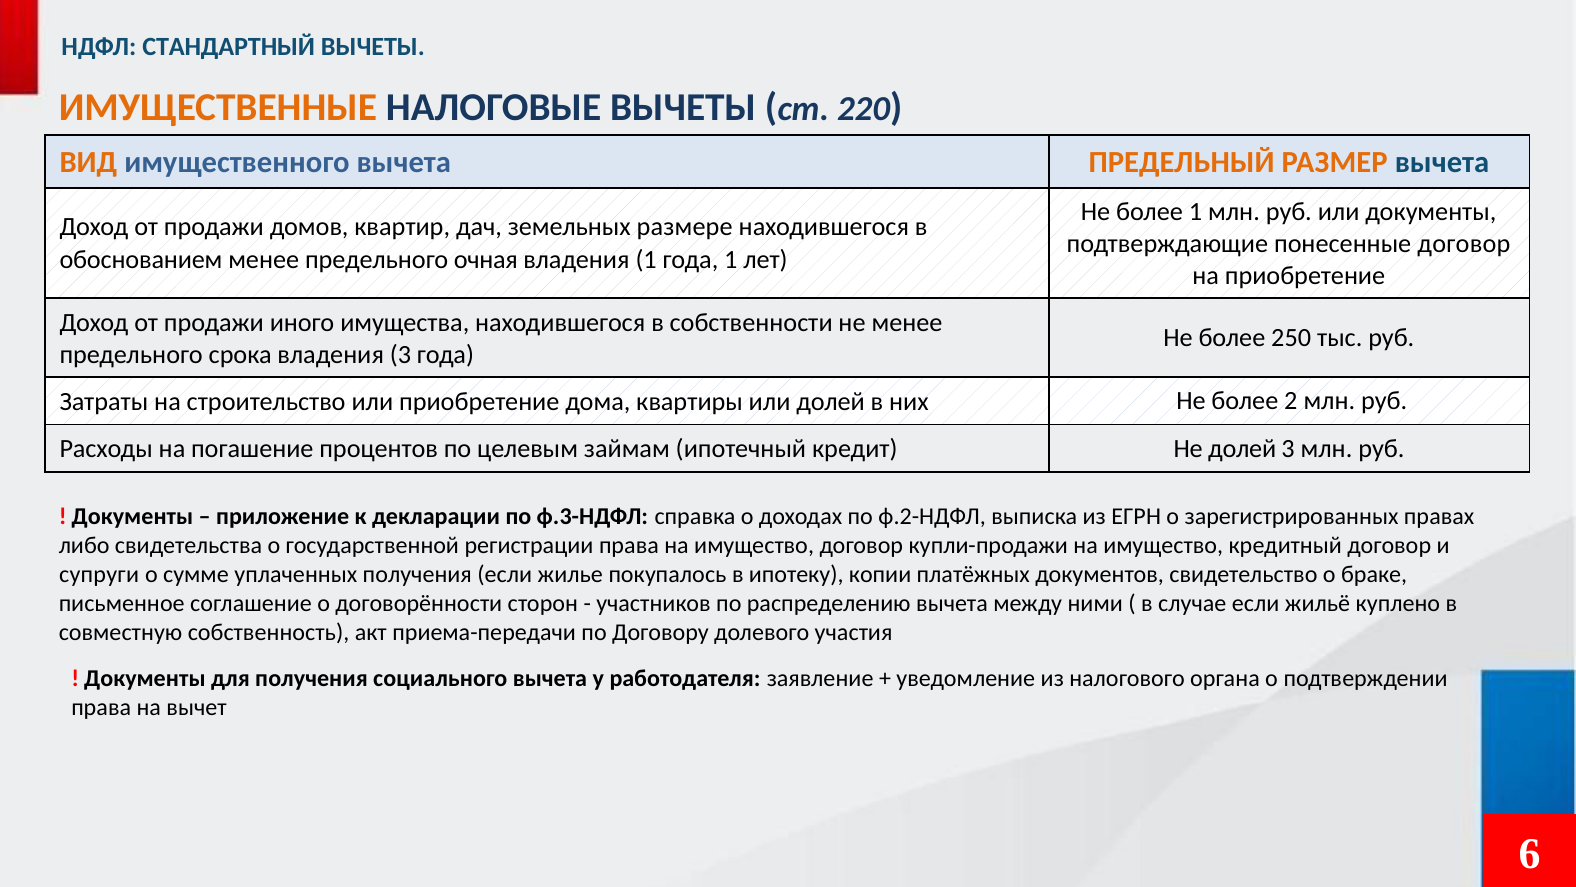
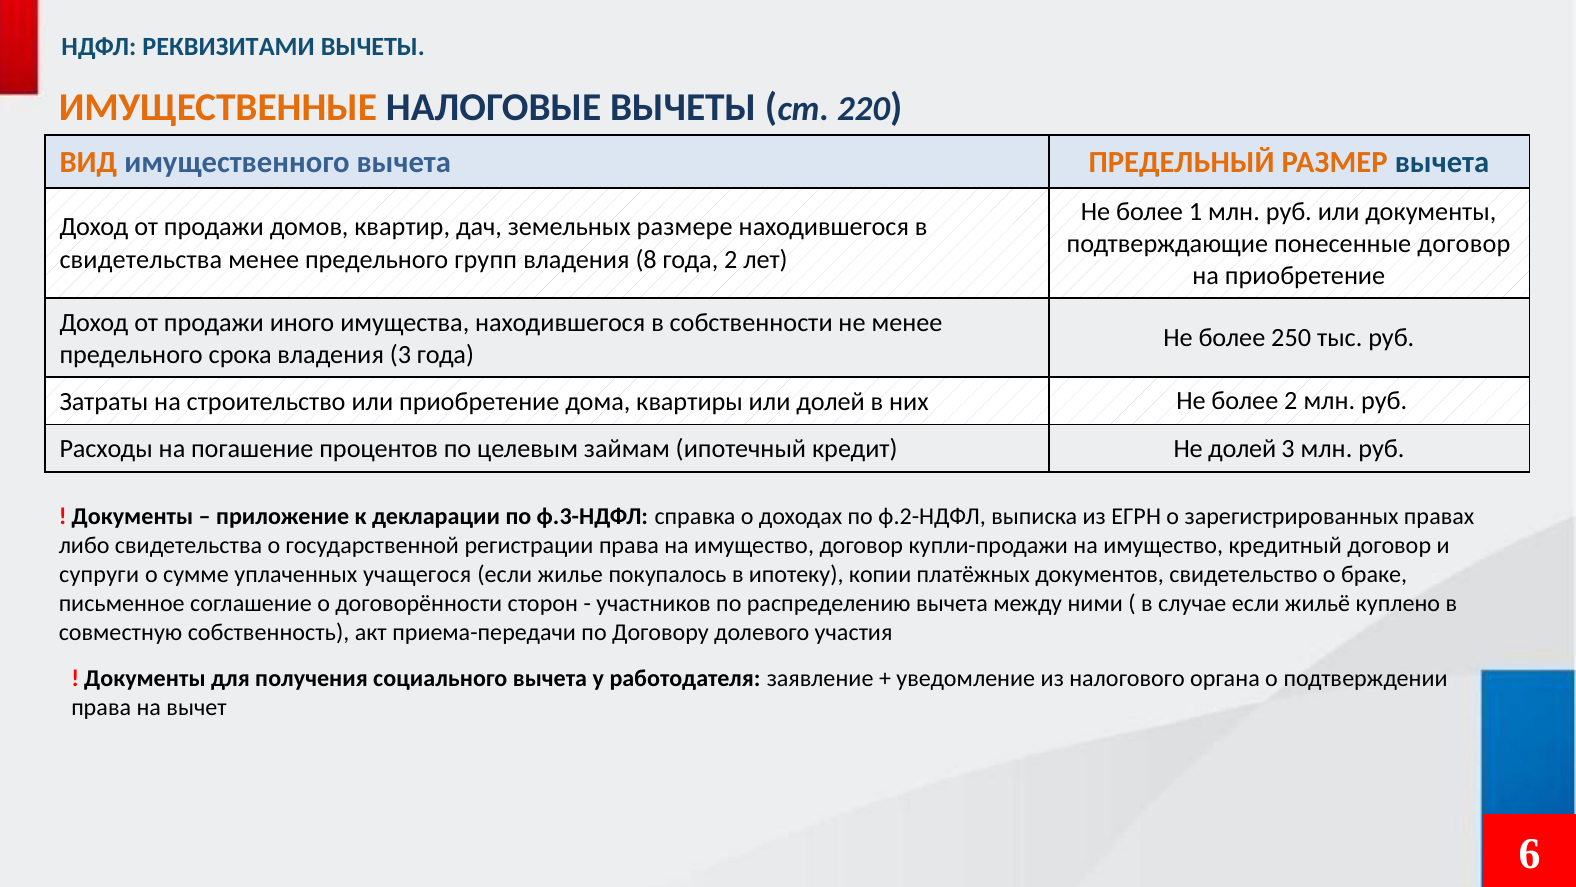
СТАНДАРТНЫЙ: СТАНДАРТНЫЙ -> РЕКВИЗИТАМИ (229, 47)
обоснованием: обоснованием -> свидетельства (141, 259)
очная: очная -> групп (486, 259)
владения 1: 1 -> 8 (646, 259)
года 1: 1 -> 2 (731, 259)
уплаченных получения: получения -> учащегося (417, 574)
